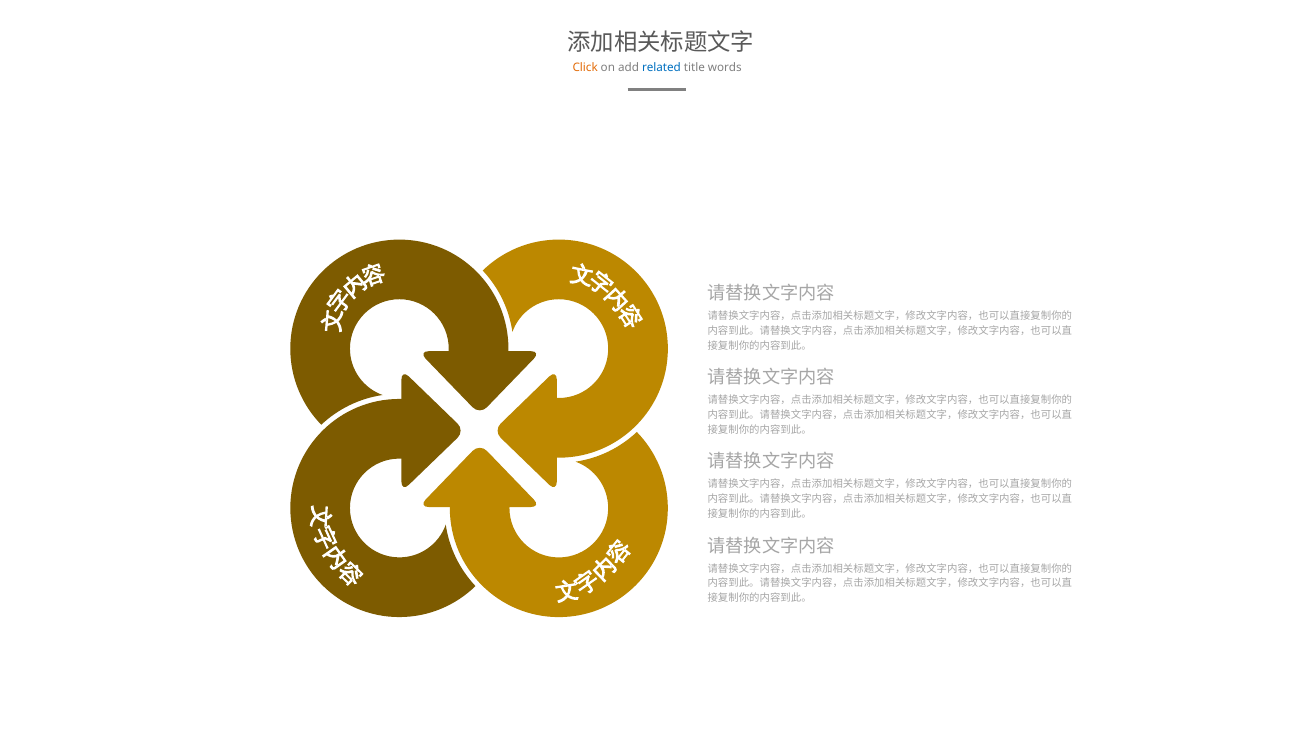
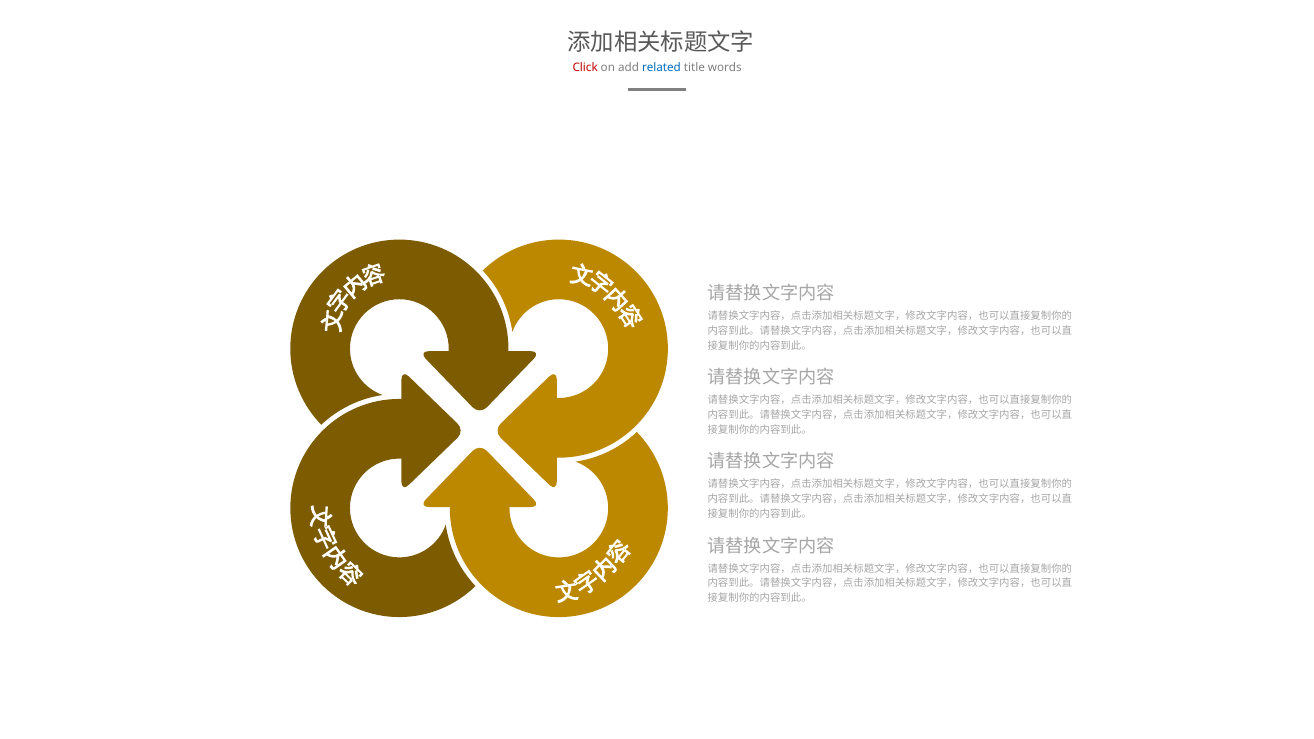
Click colour: orange -> red (585, 67)
